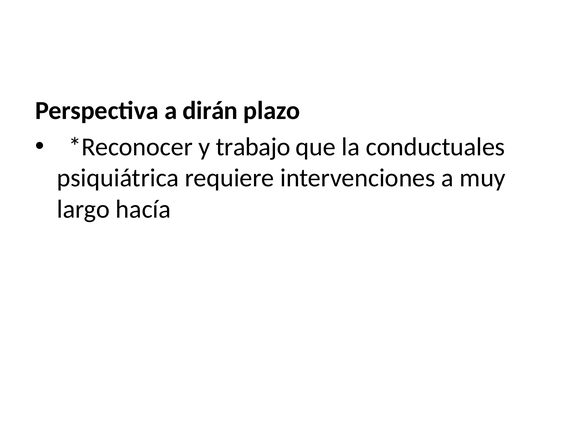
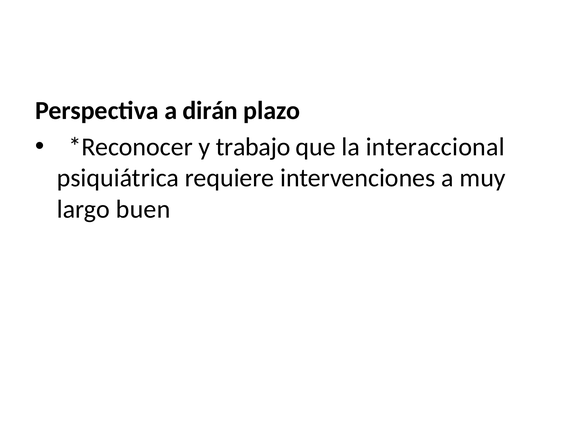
conductuales: conductuales -> interaccional (435, 147)
hacía: hacía -> buen (143, 209)
